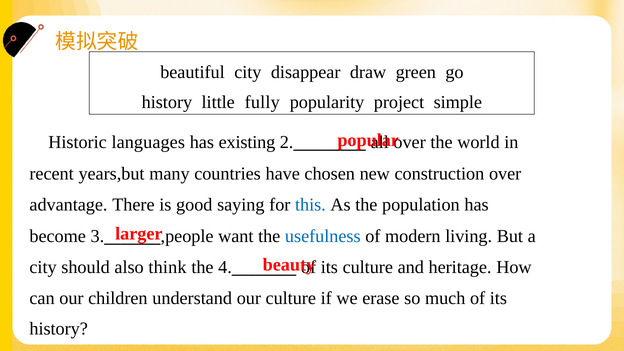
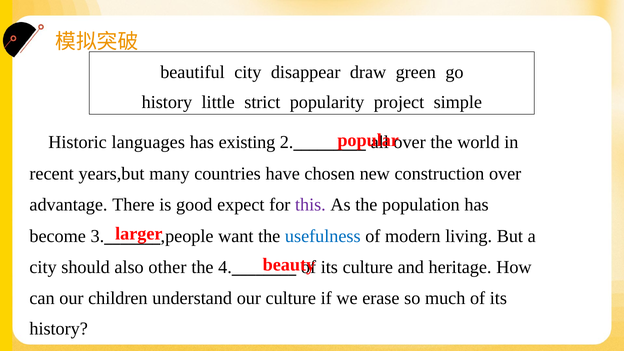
fully: fully -> strict (262, 102)
saying: saying -> expect (241, 205)
this colour: blue -> purple (310, 205)
think: think -> other (167, 267)
